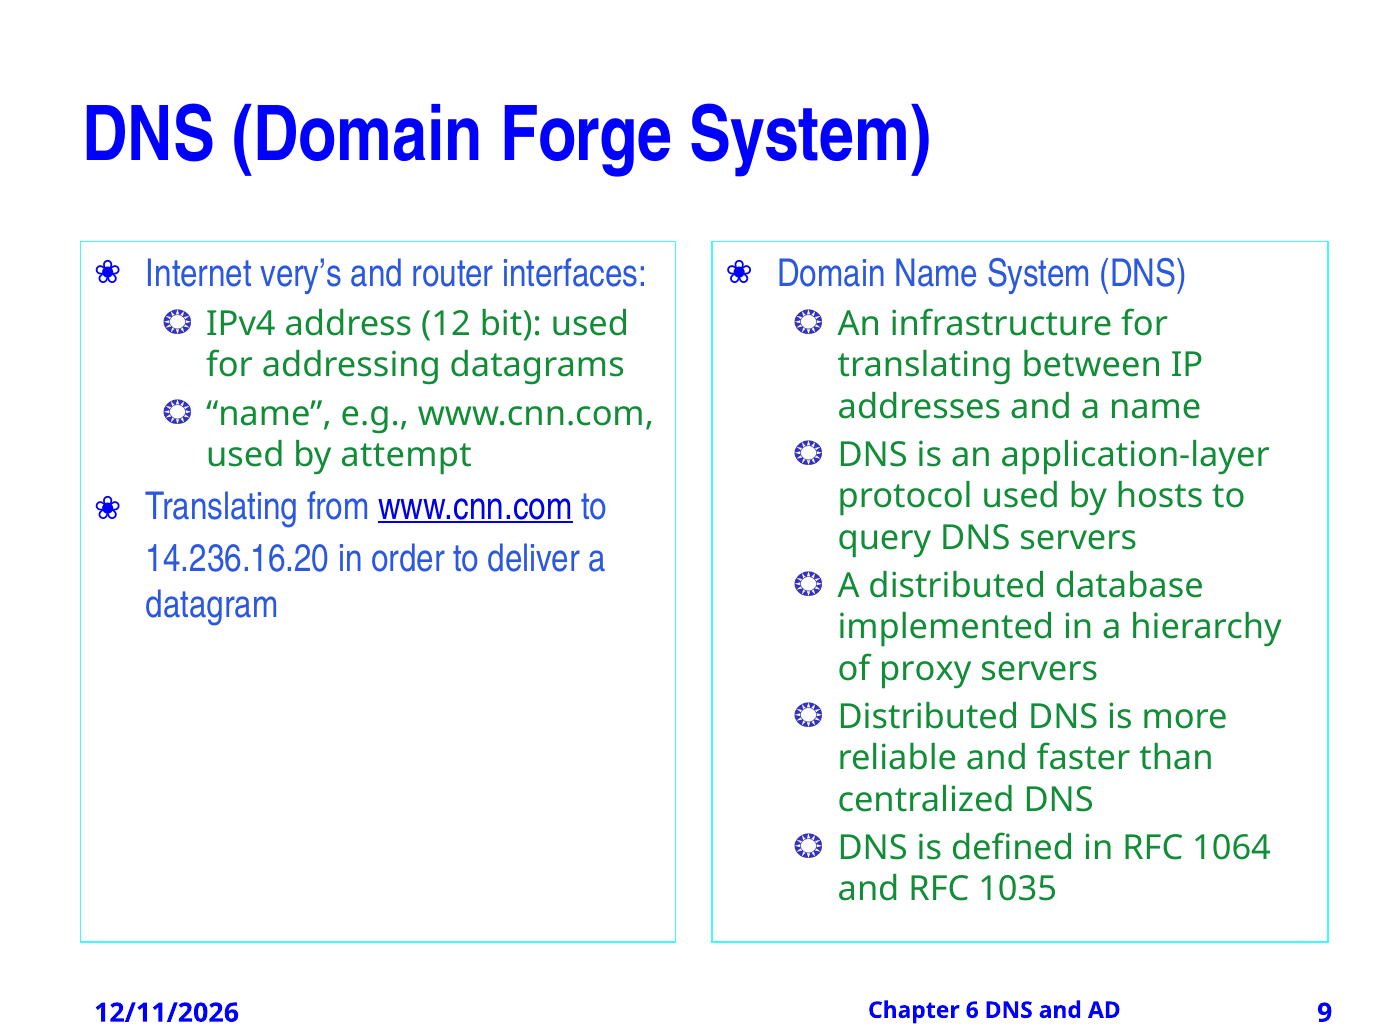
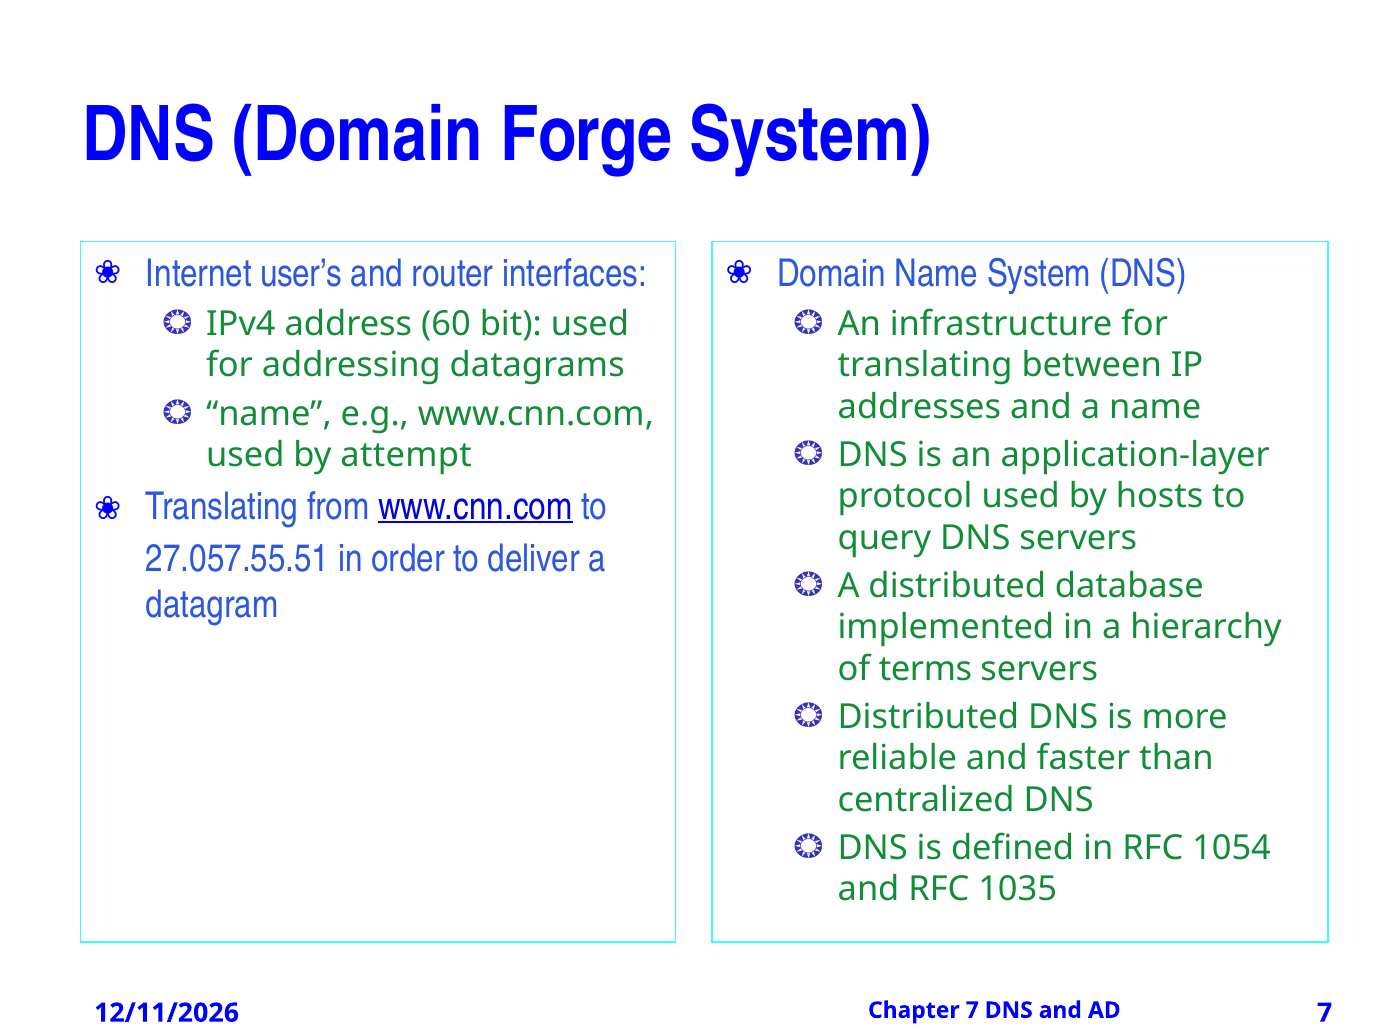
very’s: very’s -> user’s (301, 274)
12: 12 -> 60 (446, 324)
14.236.16.20: 14.236.16.20 -> 27.057.55.51 (238, 559)
proxy: proxy -> terms (925, 668)
1064: 1064 -> 1054 (1232, 848)
Chapter 6: 6 -> 7 (972, 1010)
AD 9: 9 -> 7 (1325, 1012)
